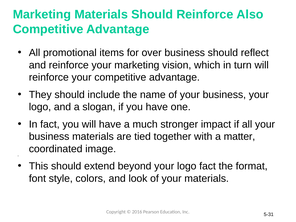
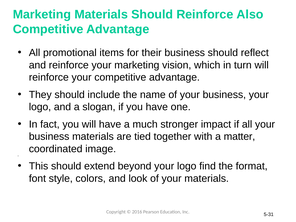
over: over -> their (152, 53)
logo fact: fact -> find (208, 166)
